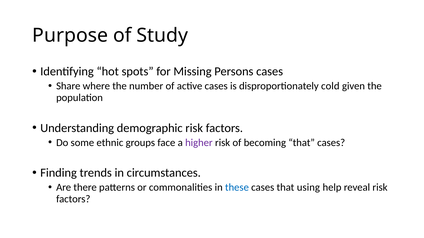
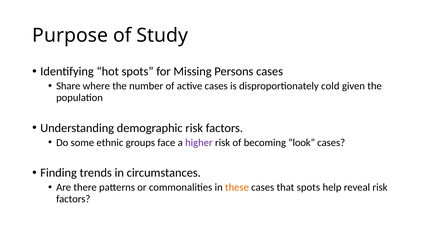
becoming that: that -> look (302, 143)
these colour: blue -> orange (237, 188)
that using: using -> spots (308, 188)
